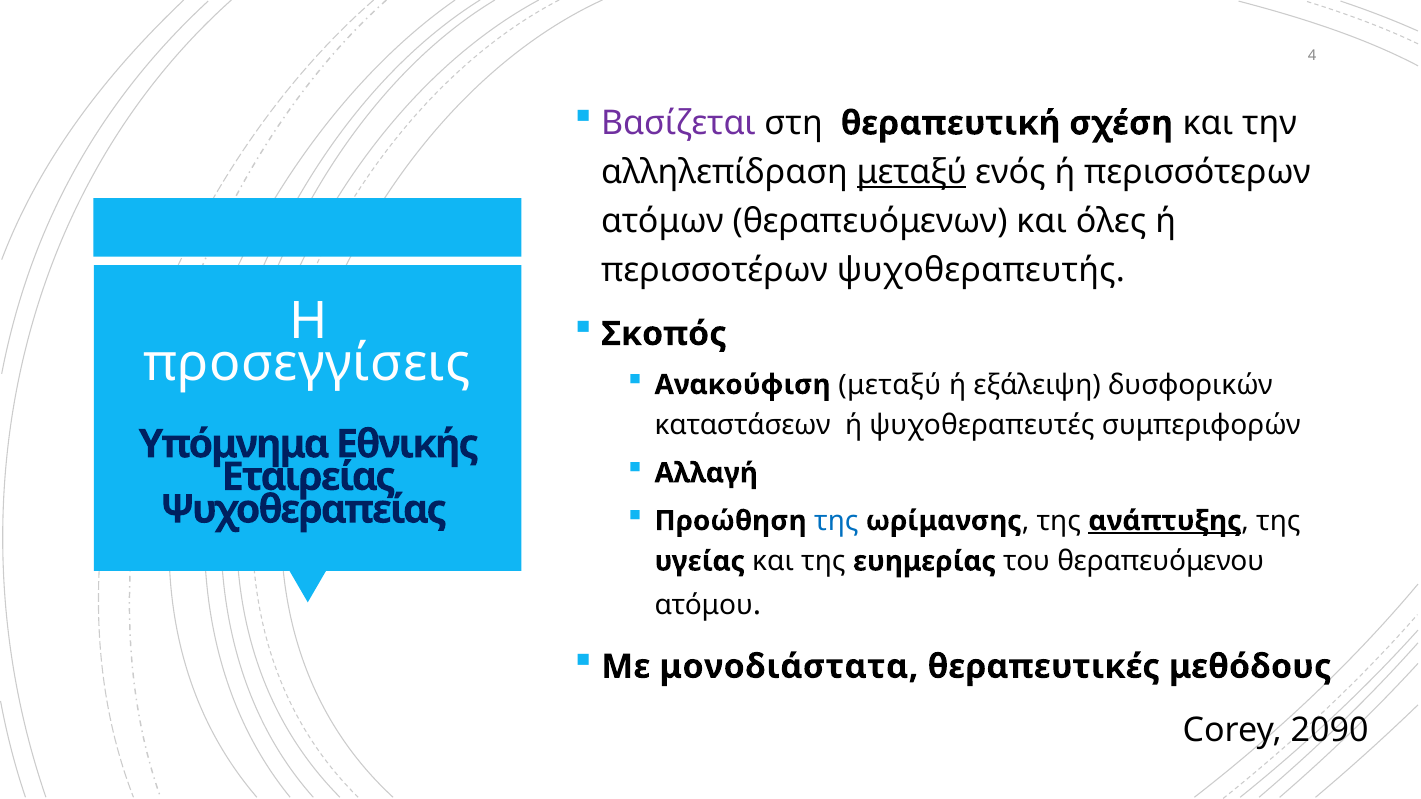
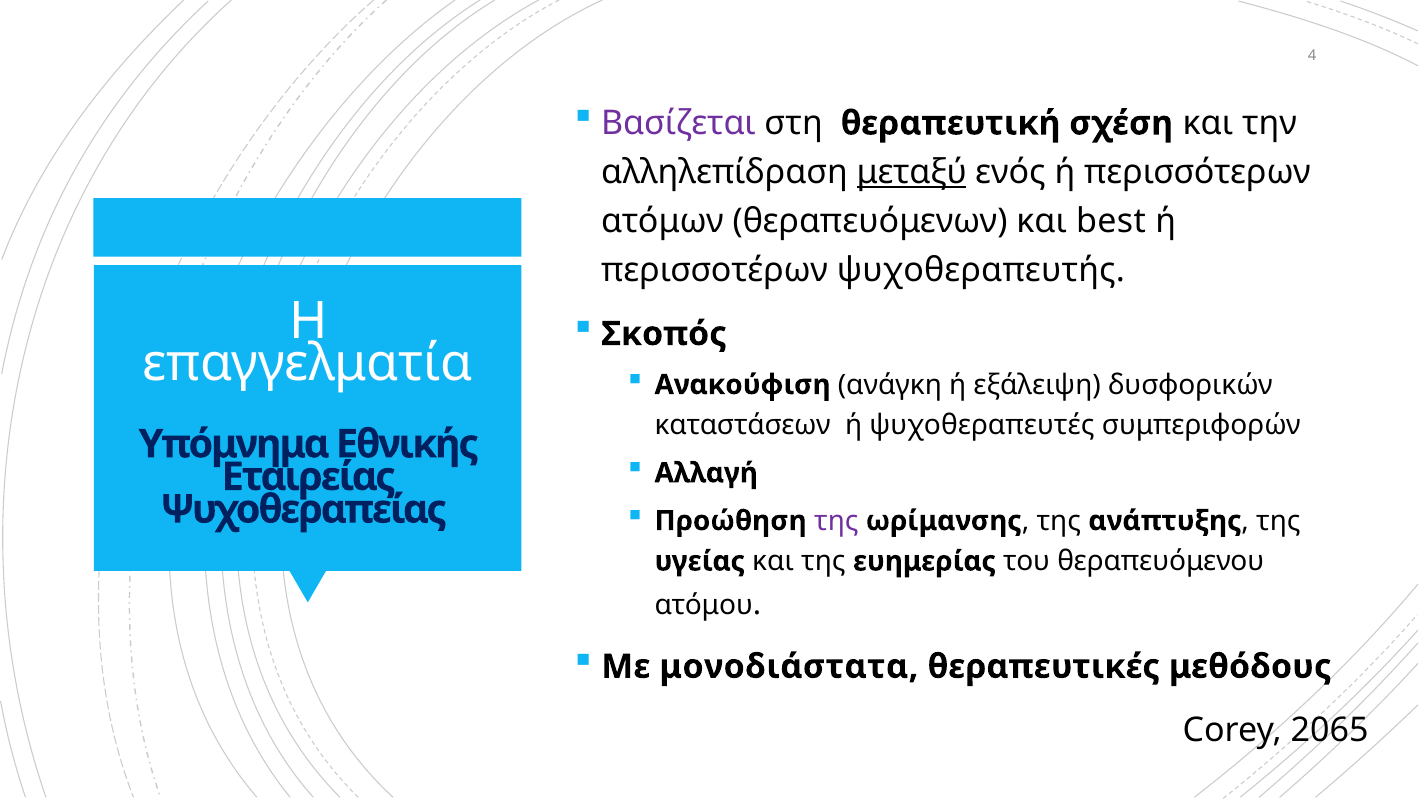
όλες: όλες -> best (1111, 221)
προσεγγίσεις: προσεγγίσεις -> επαγγελματία (308, 364)
Ανακούφιση μεταξύ: μεταξύ -> ανάγκη (890, 385)
της colour: blue -> purple (836, 521)
ανάπτυξης underline: present -> none (1165, 521)
2090: 2090 -> 2065 (1330, 731)
